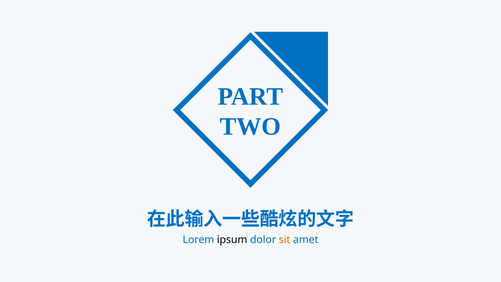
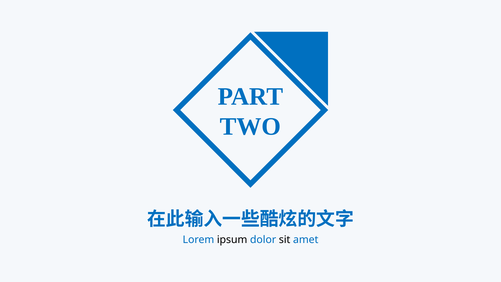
sit colour: orange -> black (285, 240)
